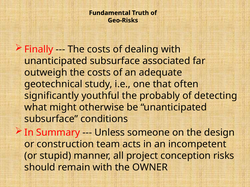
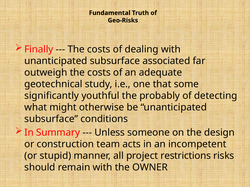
often: often -> some (186, 84)
conception: conception -> restrictions (186, 156)
